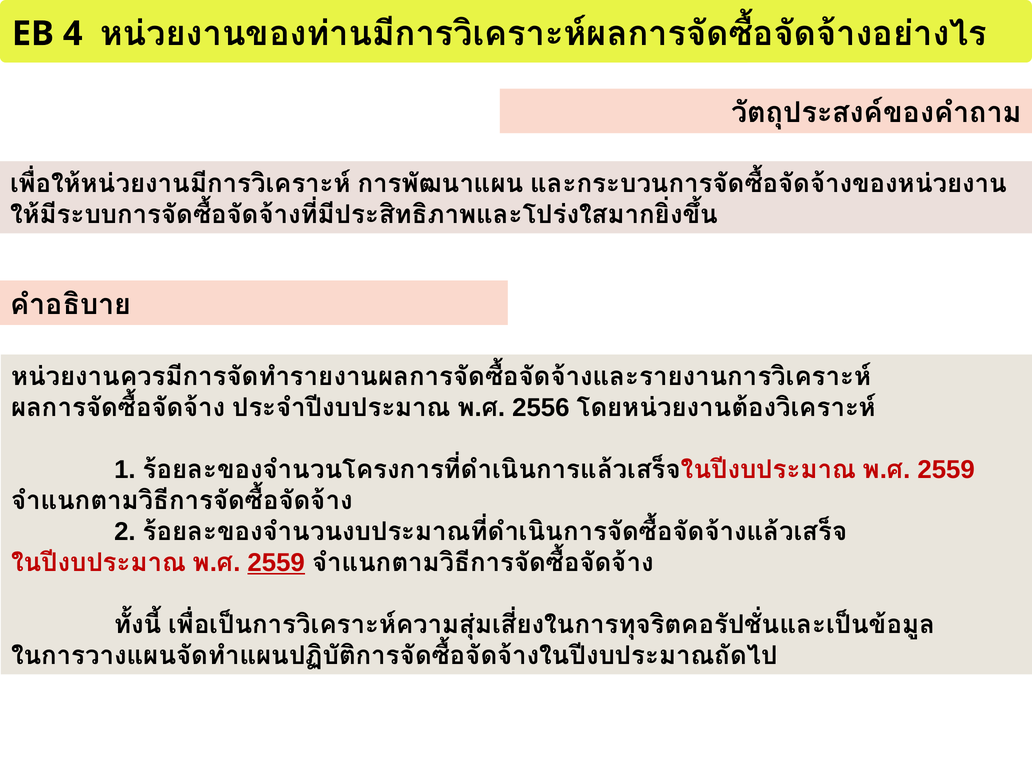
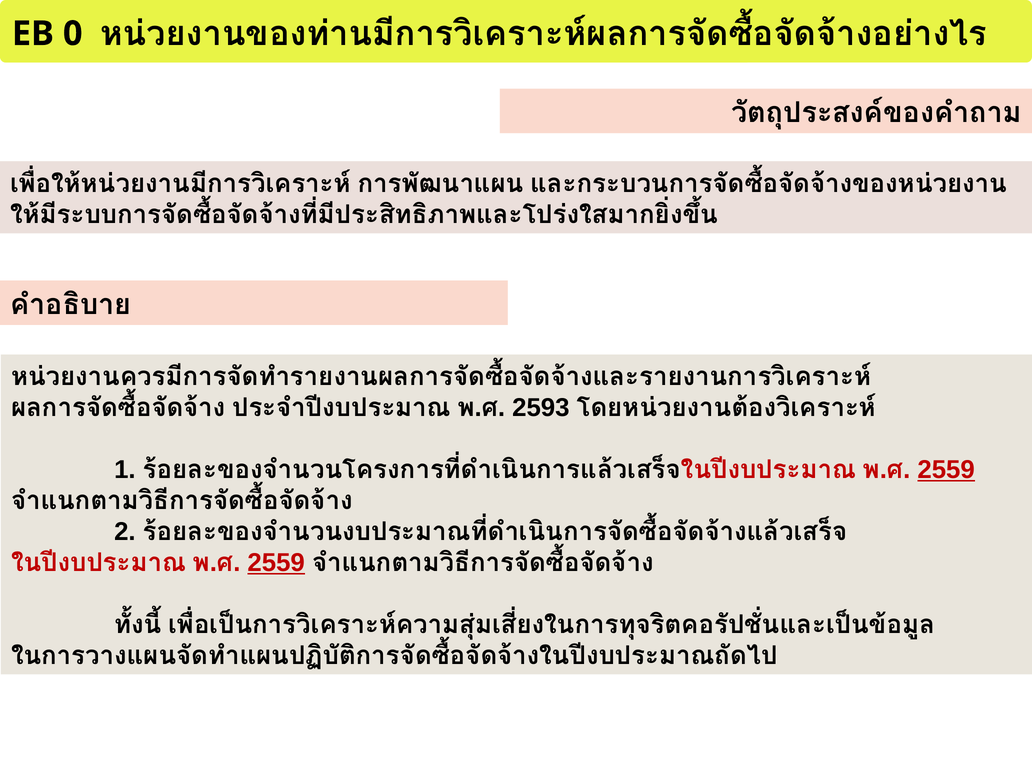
4: 4 -> 0 (73, 34)
2556: 2556 -> 2593 (541, 408)
2559 underline: none -> present (946, 470)
